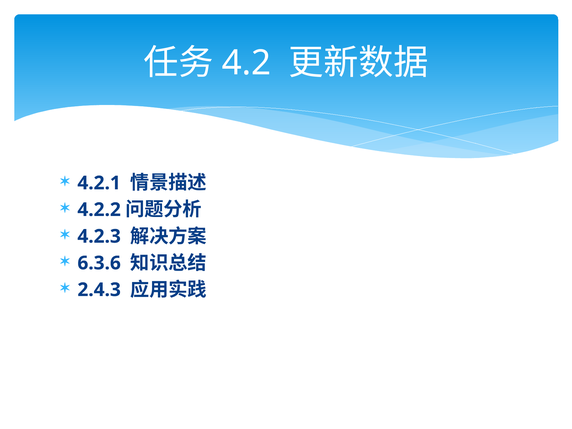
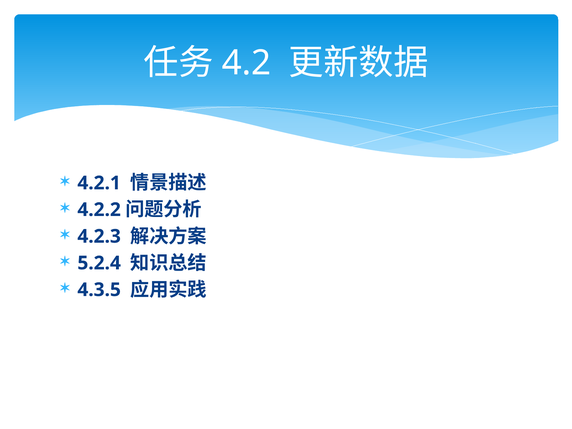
6.3.6: 6.3.6 -> 5.2.4 (99, 263)
2.4.3: 2.4.3 -> 4.3.5 (99, 290)
